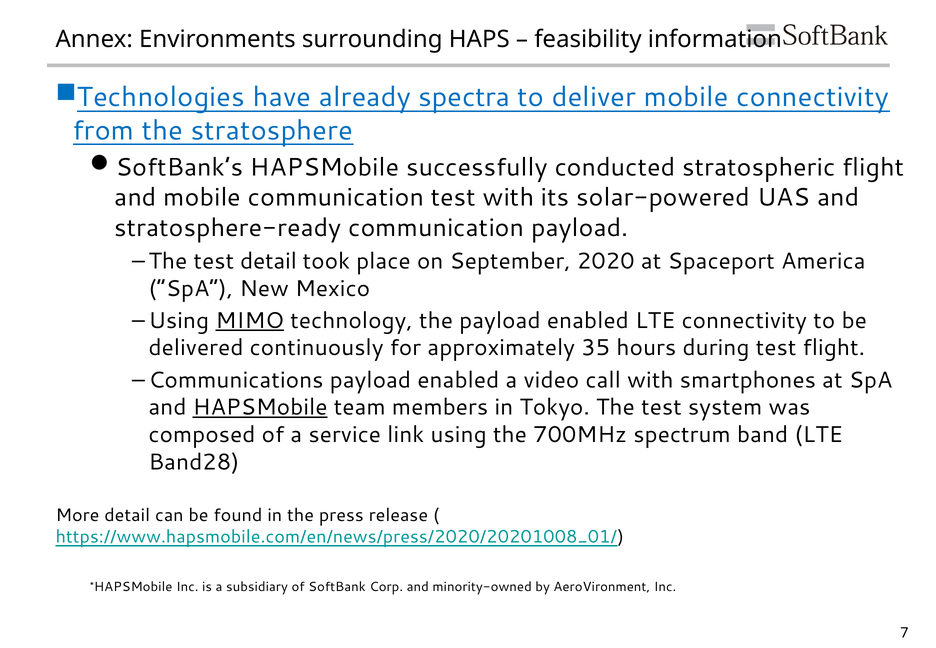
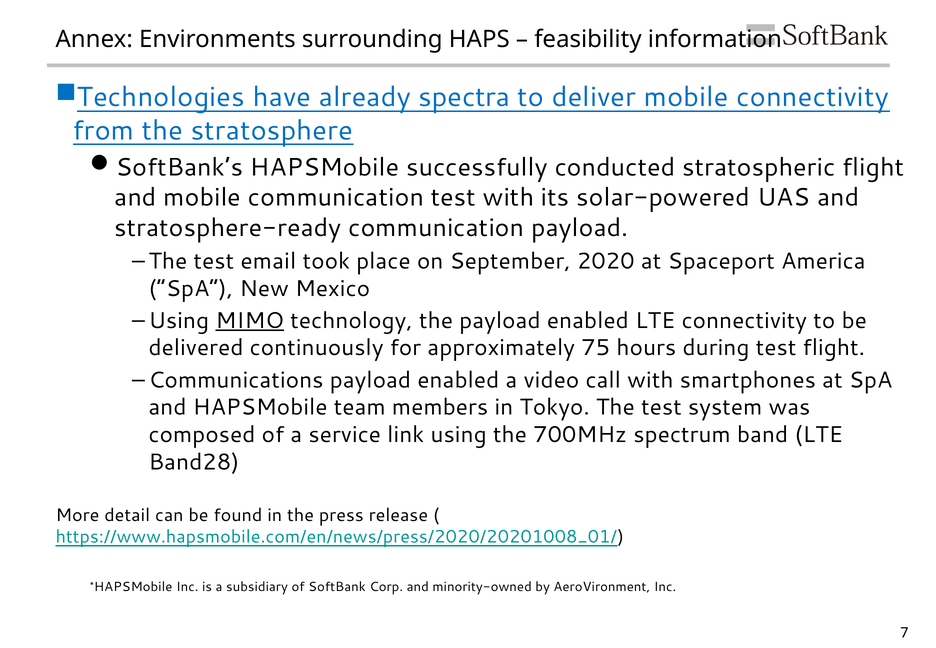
test detail: detail -> email (268, 261)
35: 35 -> 75 (596, 348)
HAPSMobile underline: present -> none (260, 407)
